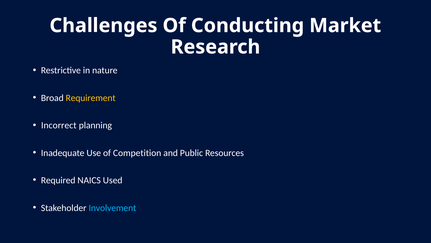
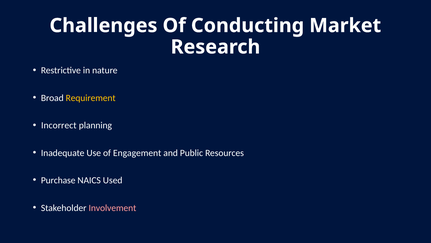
Competition: Competition -> Engagement (137, 153)
Required: Required -> Purchase (58, 180)
Involvement colour: light blue -> pink (112, 207)
